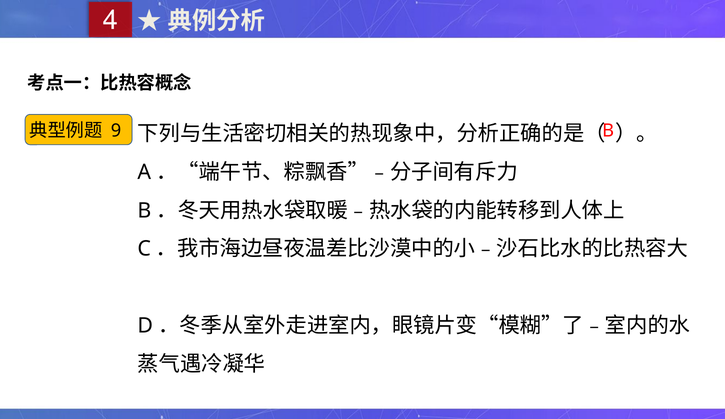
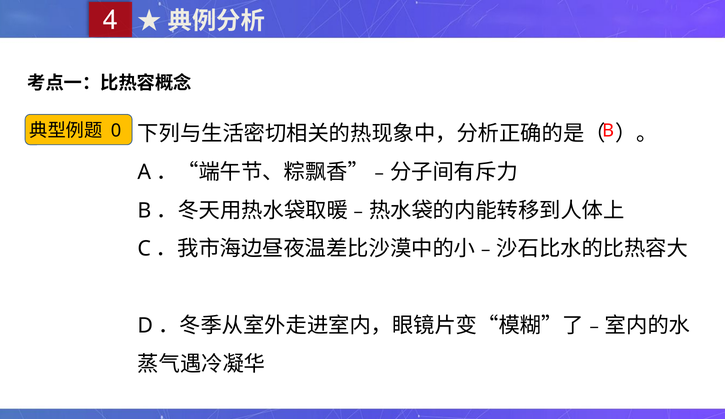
9: 9 -> 0 (116, 131)
